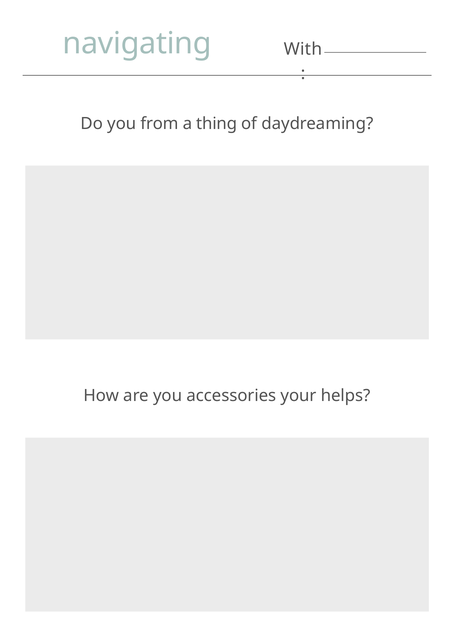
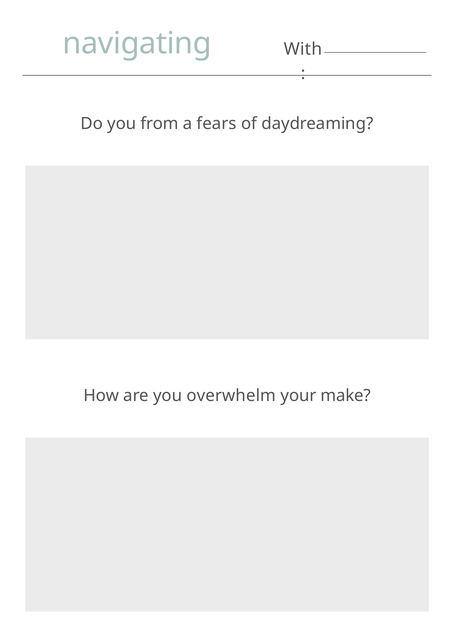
thing: thing -> fears (217, 123)
accessories: accessories -> overwhelm (231, 395)
helps: helps -> make (346, 395)
